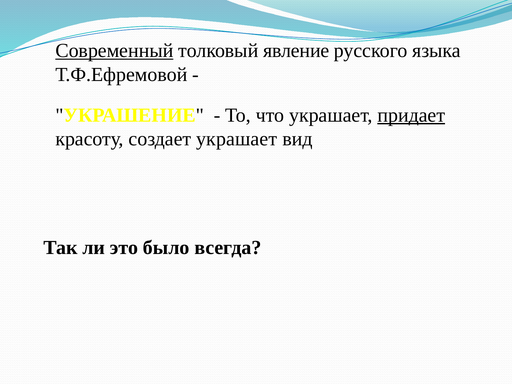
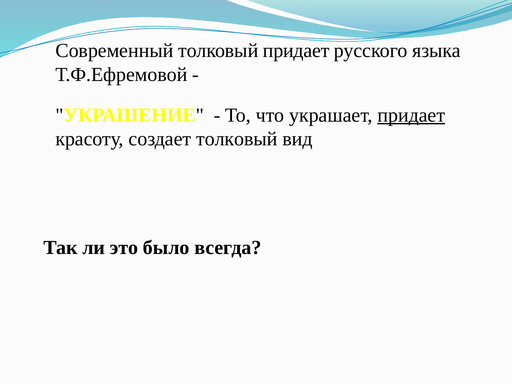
Современный underline: present -> none (114, 51)
толковый явление: явление -> придает (296, 51)
создает украшает: украшает -> толковый (237, 139)
